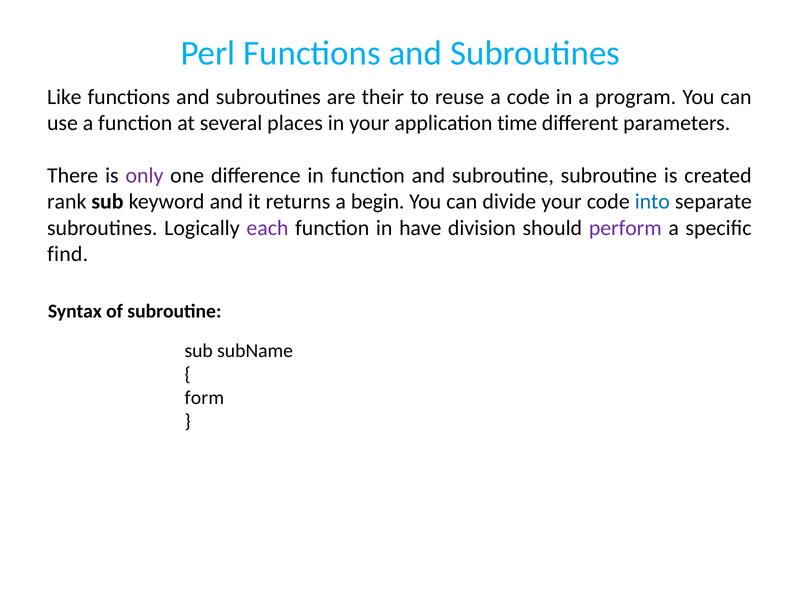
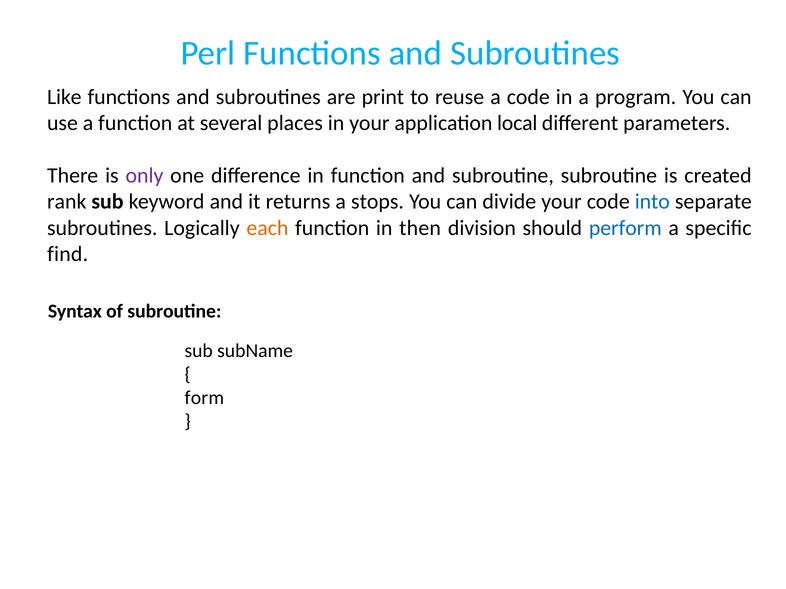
their: their -> print (383, 97)
time: time -> local (517, 123)
begin: begin -> stops (378, 202)
each colour: purple -> orange (267, 228)
have: have -> then (420, 228)
perform colour: purple -> blue (625, 228)
